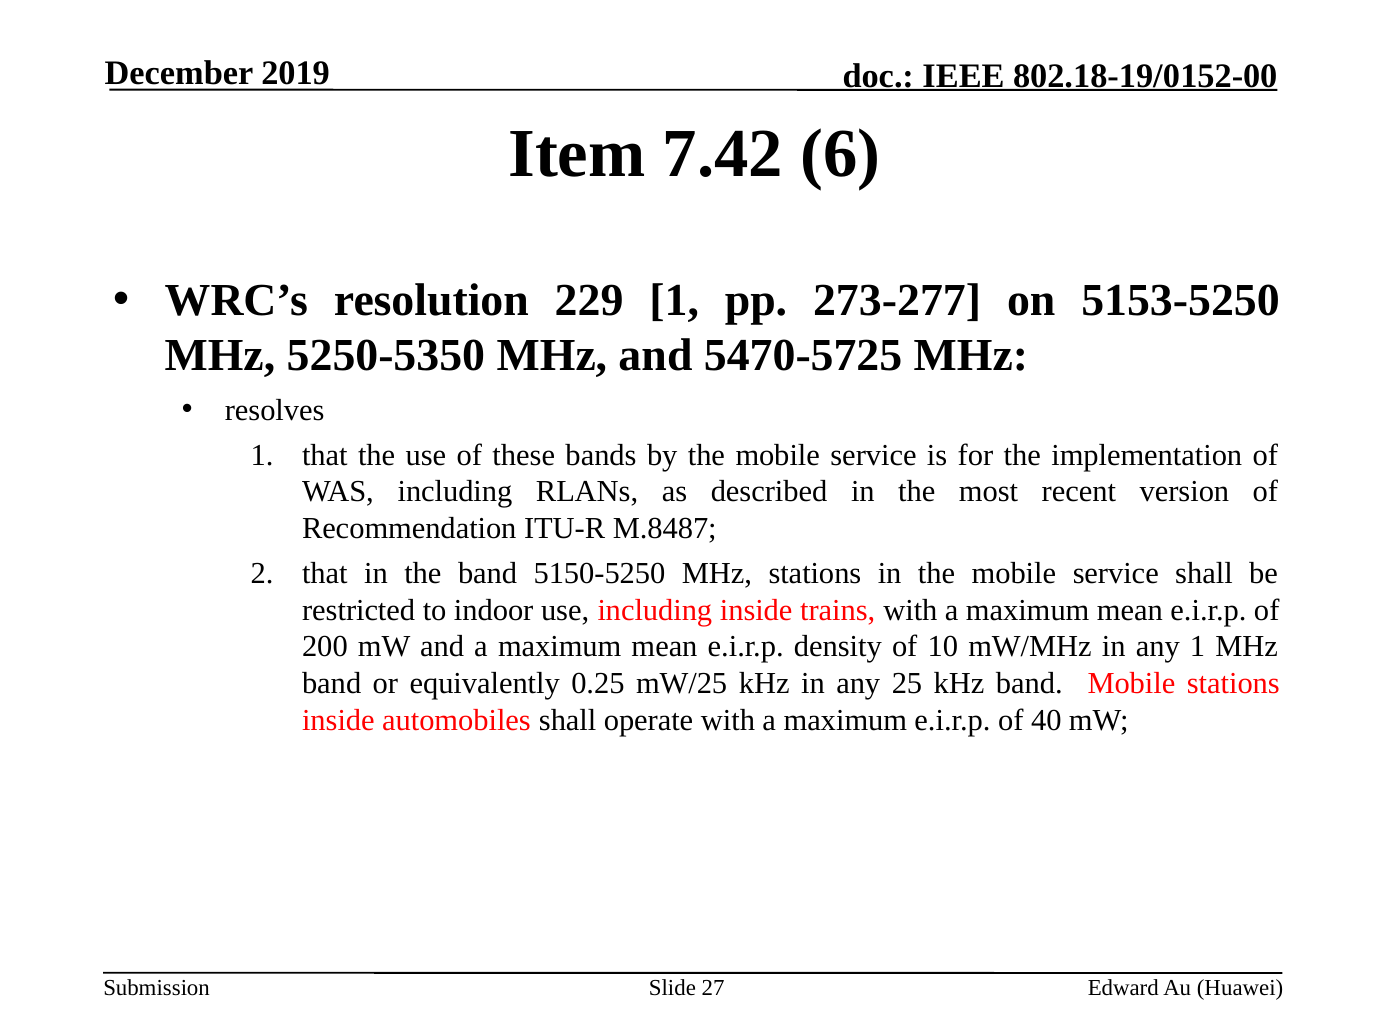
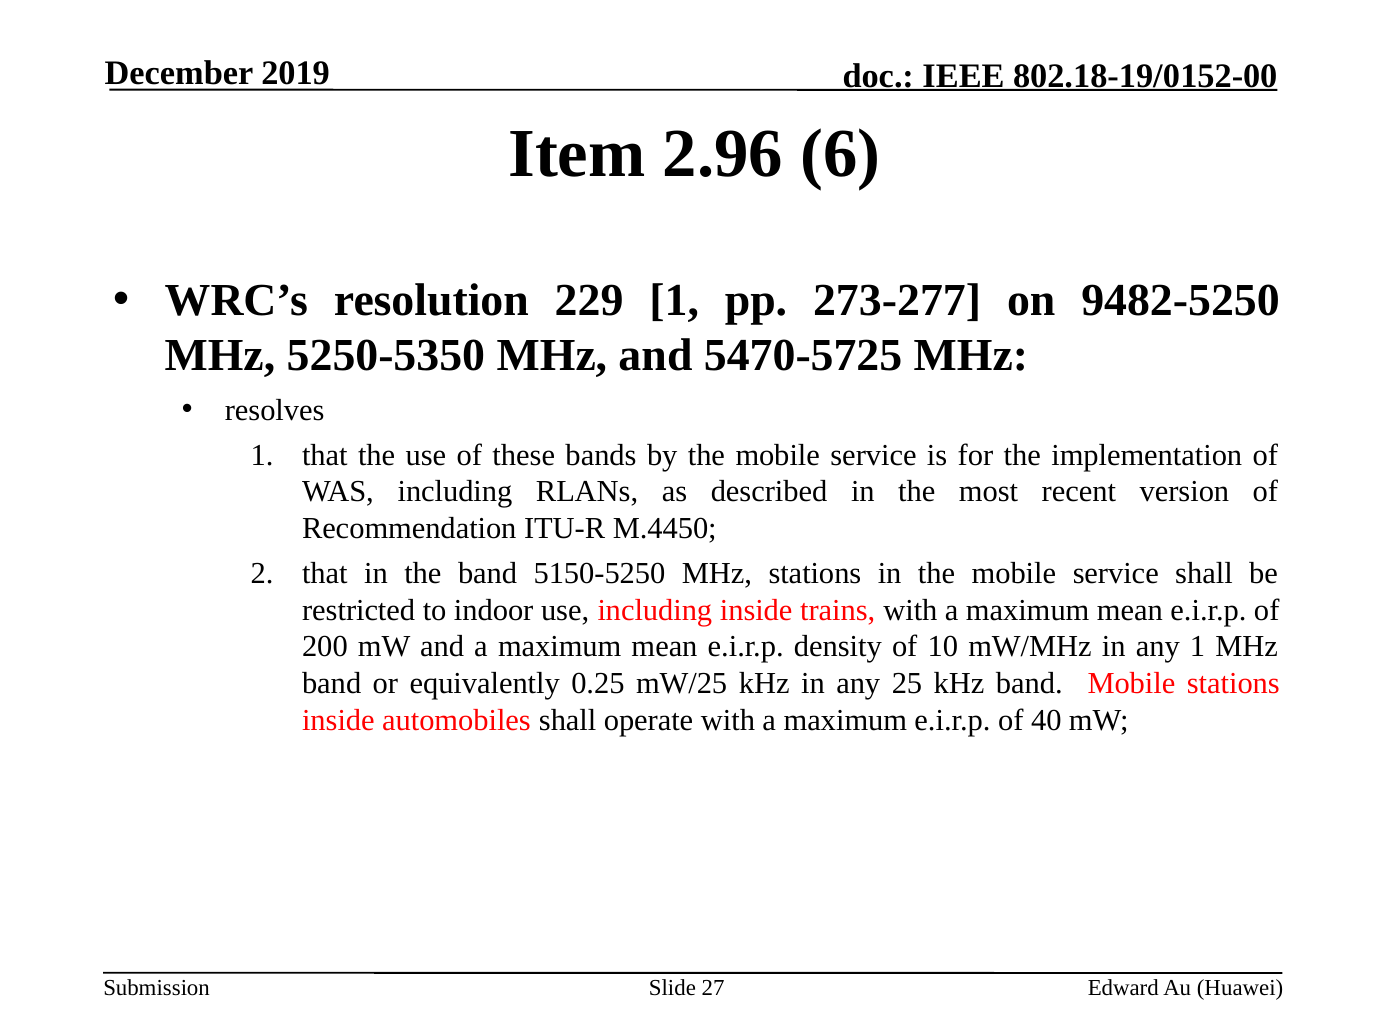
7.42: 7.42 -> 2.96 (723, 154)
5153-5250: 5153-5250 -> 9482-5250 (1181, 301)
M.8487: M.8487 -> M.4450 (665, 529)
